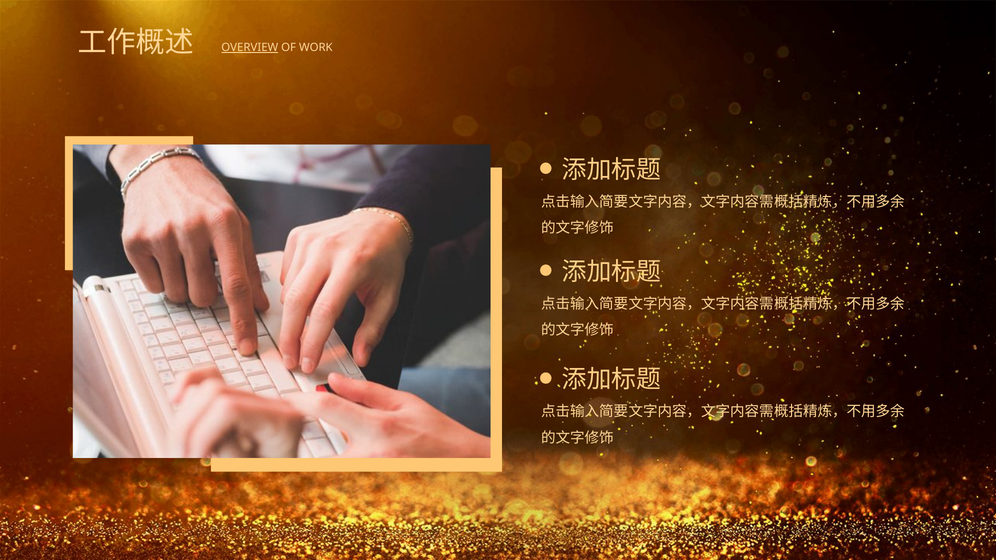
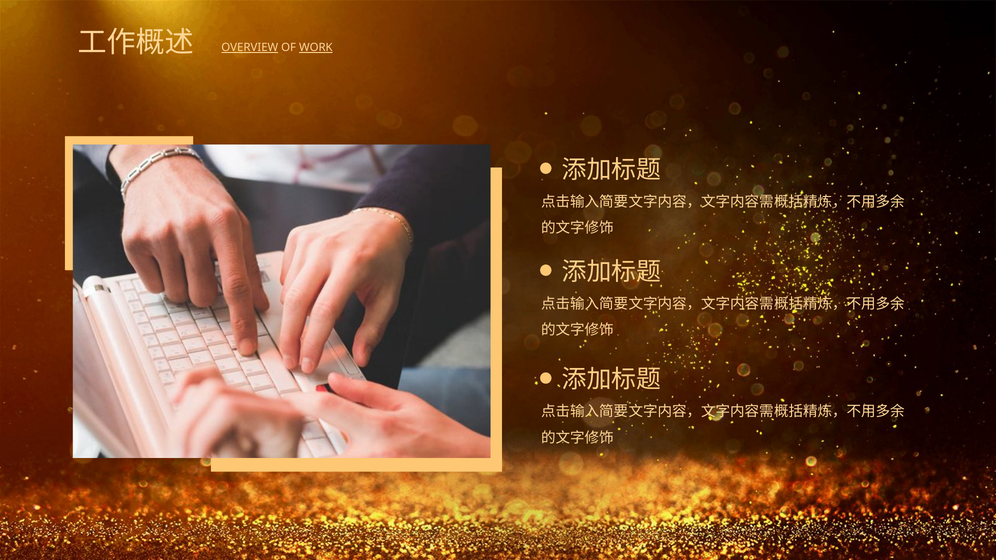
WORK underline: none -> present (316, 48)
